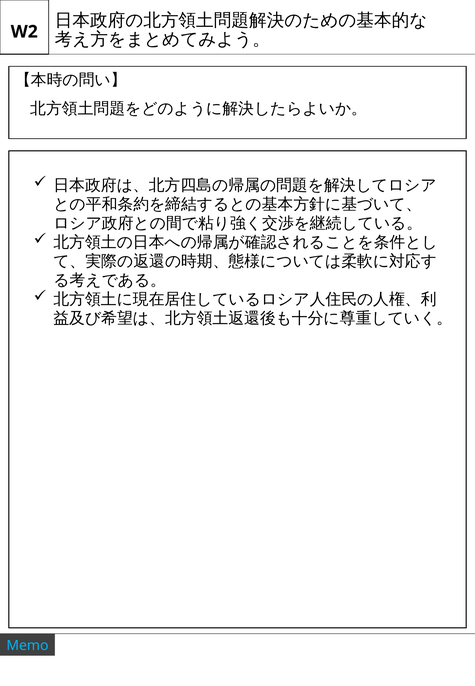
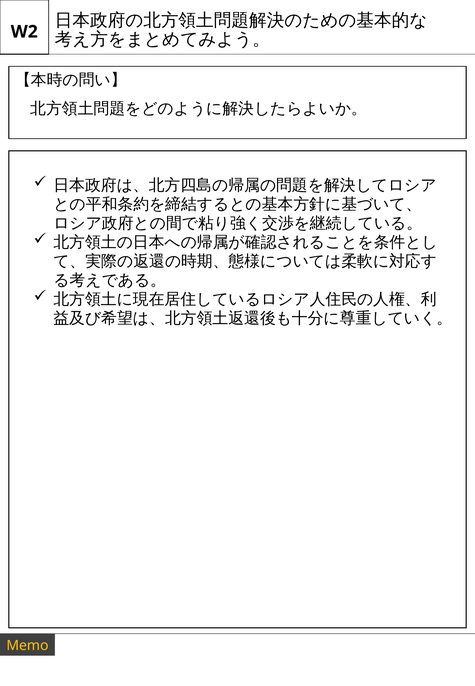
Memo colour: light blue -> yellow (27, 646)
